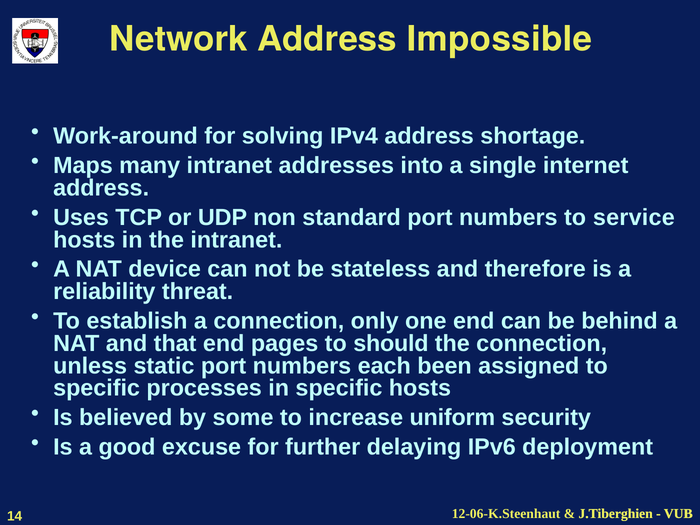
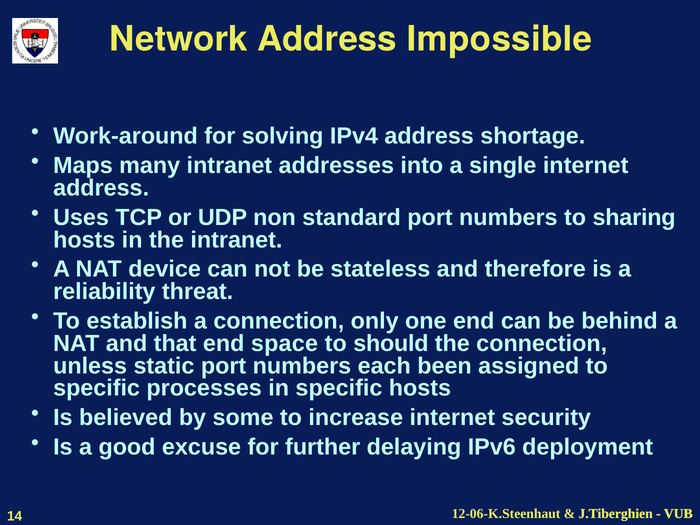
service: service -> sharing (634, 217)
pages: pages -> space (284, 343)
increase uniform: uniform -> internet (452, 418)
